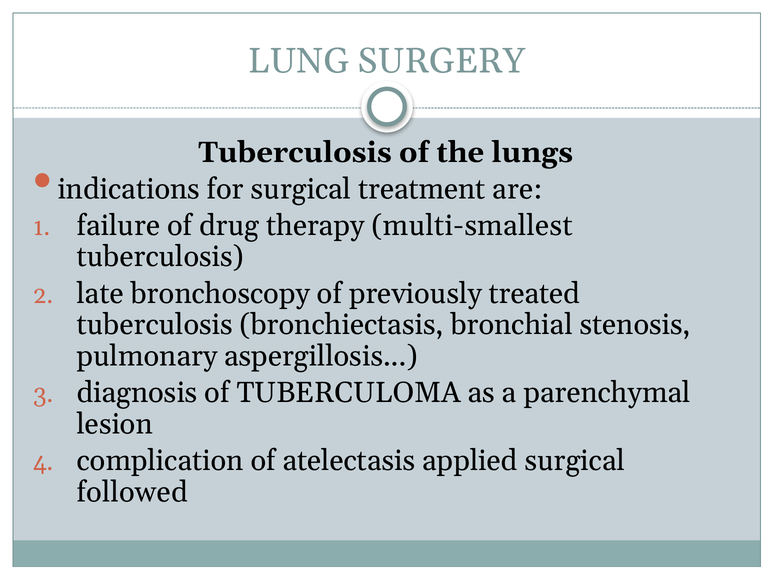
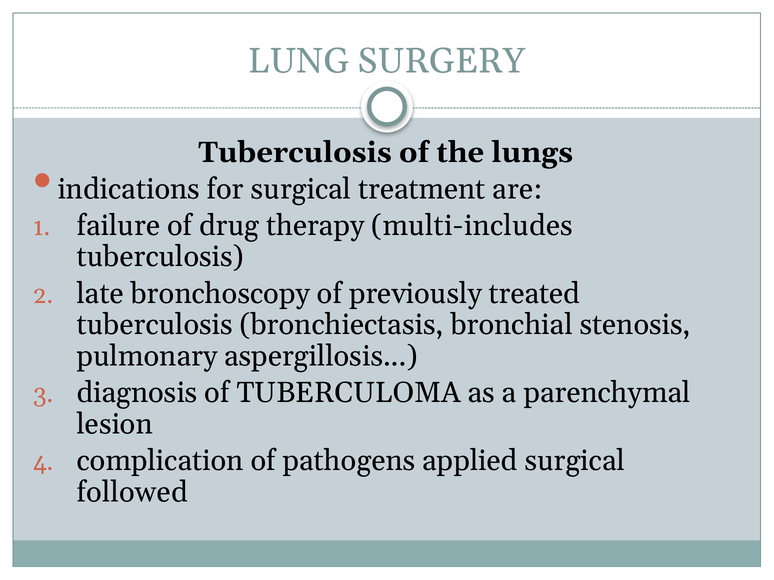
multi-smallest: multi-smallest -> multi-includes (472, 226)
atelectasis: atelectasis -> pathogens (349, 461)
